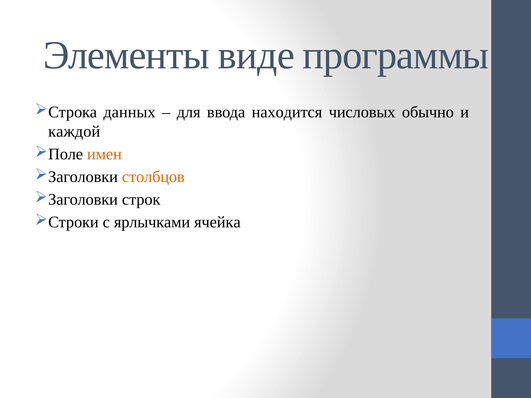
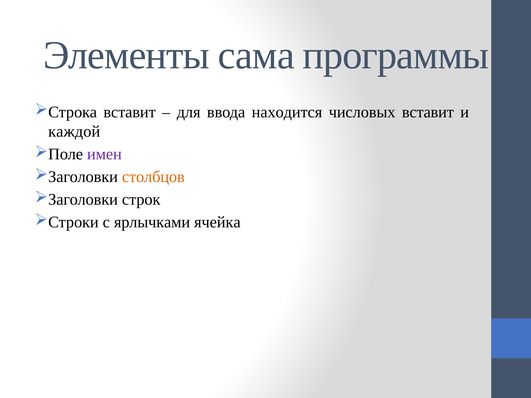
виде: виде -> сама (256, 55)
данных: данных -> вставит (130, 112)
числовых обычно: обычно -> вставит (428, 112)
имен colour: orange -> purple (104, 154)
